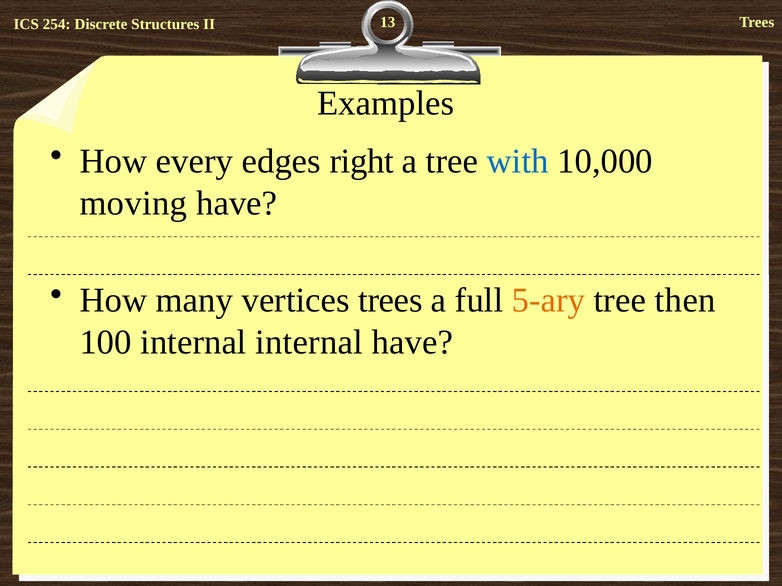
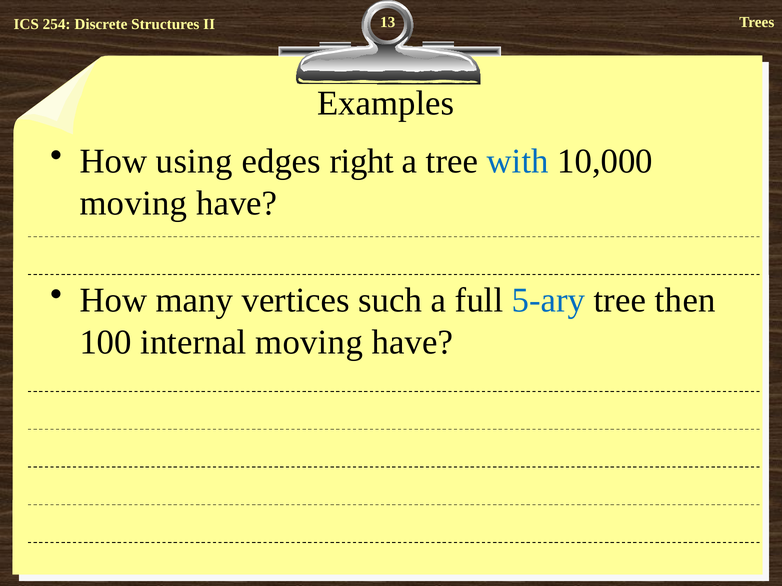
every: every -> using (194, 162)
vertices trees: trees -> such (390, 301)
5-ary colour: orange -> blue (549, 301)
internal internal: internal -> moving (309, 342)
